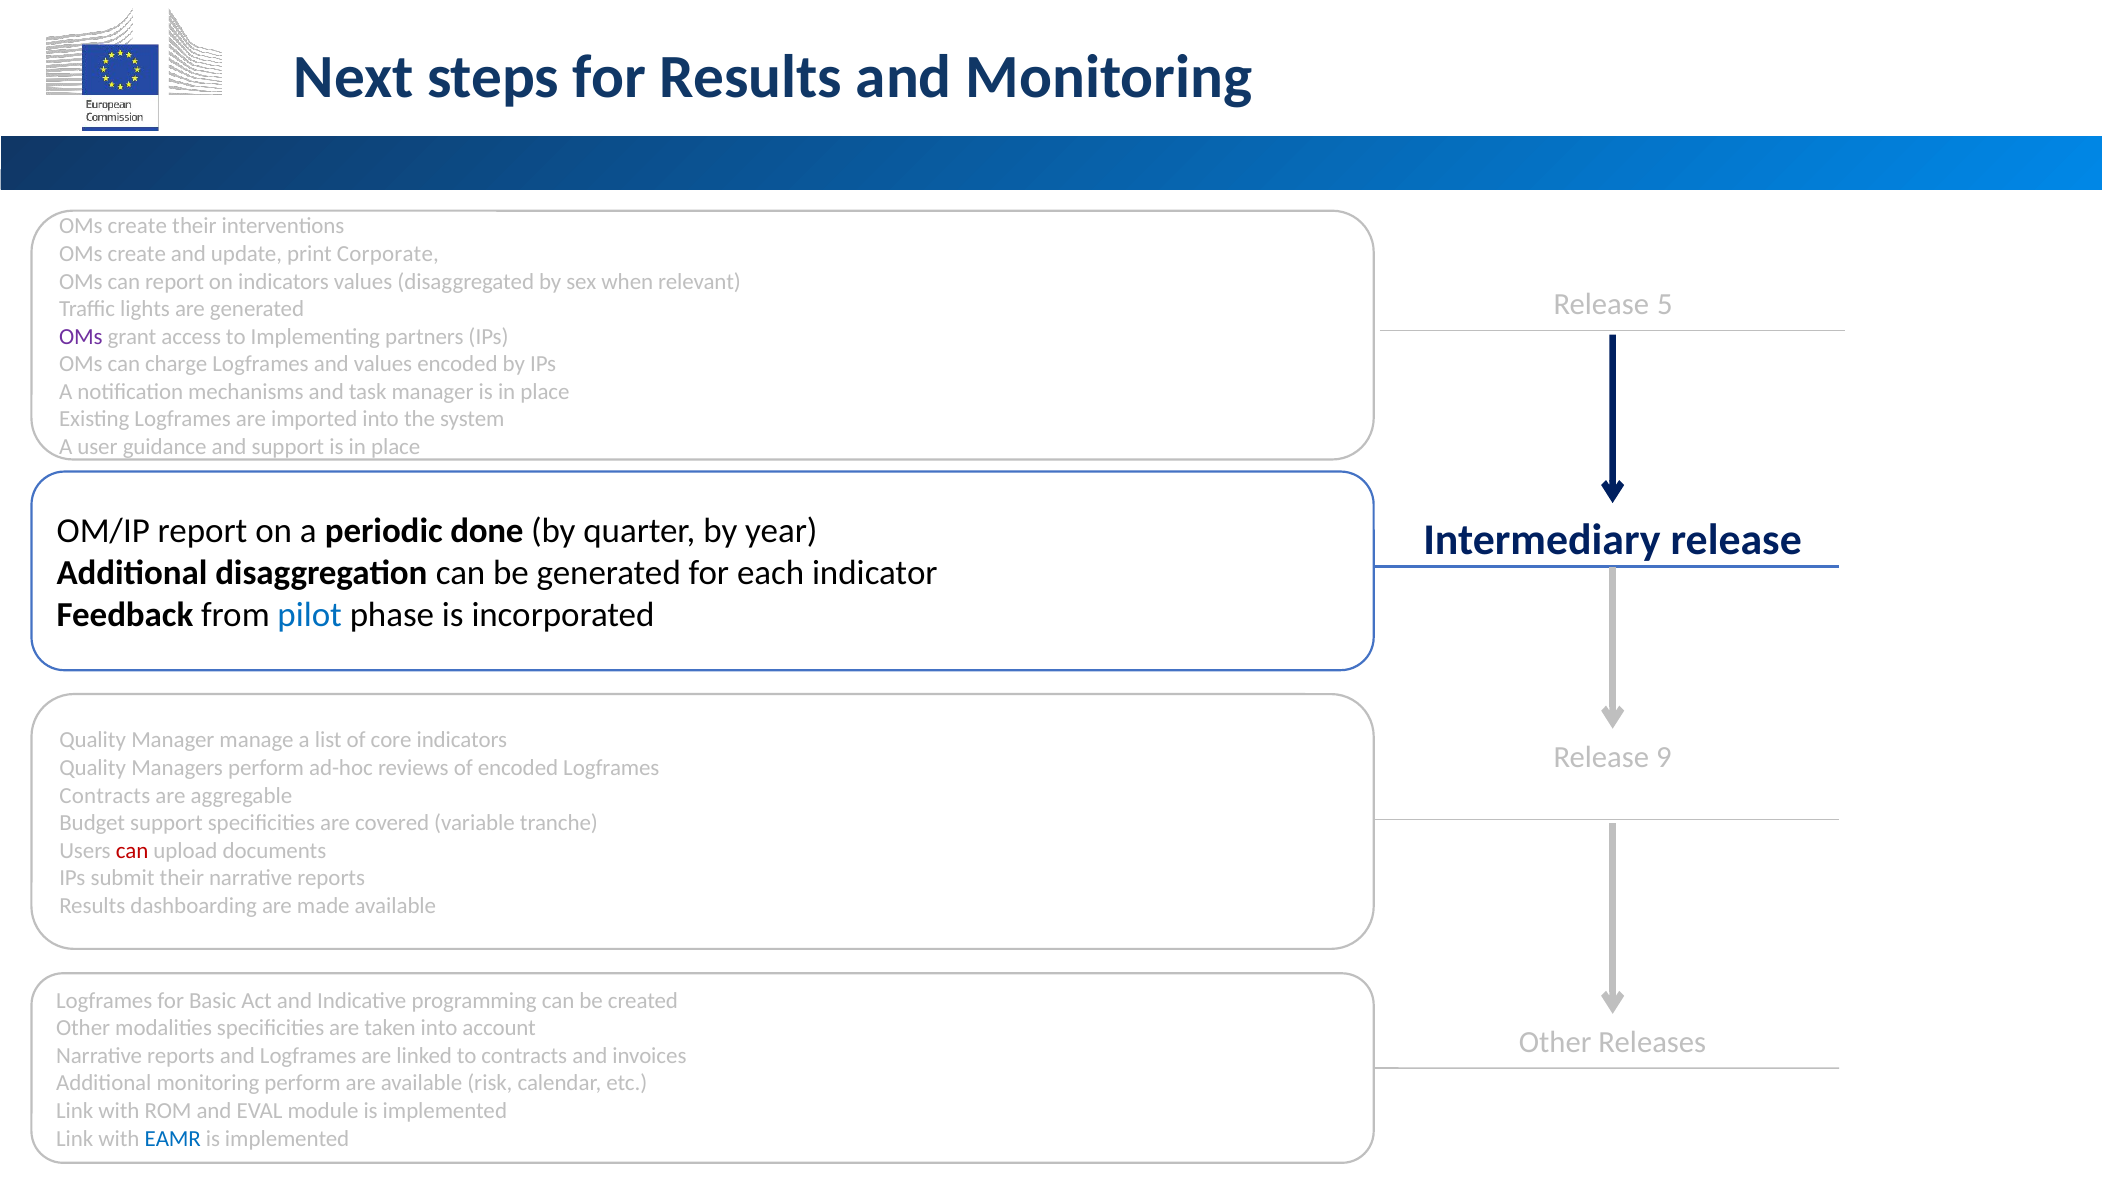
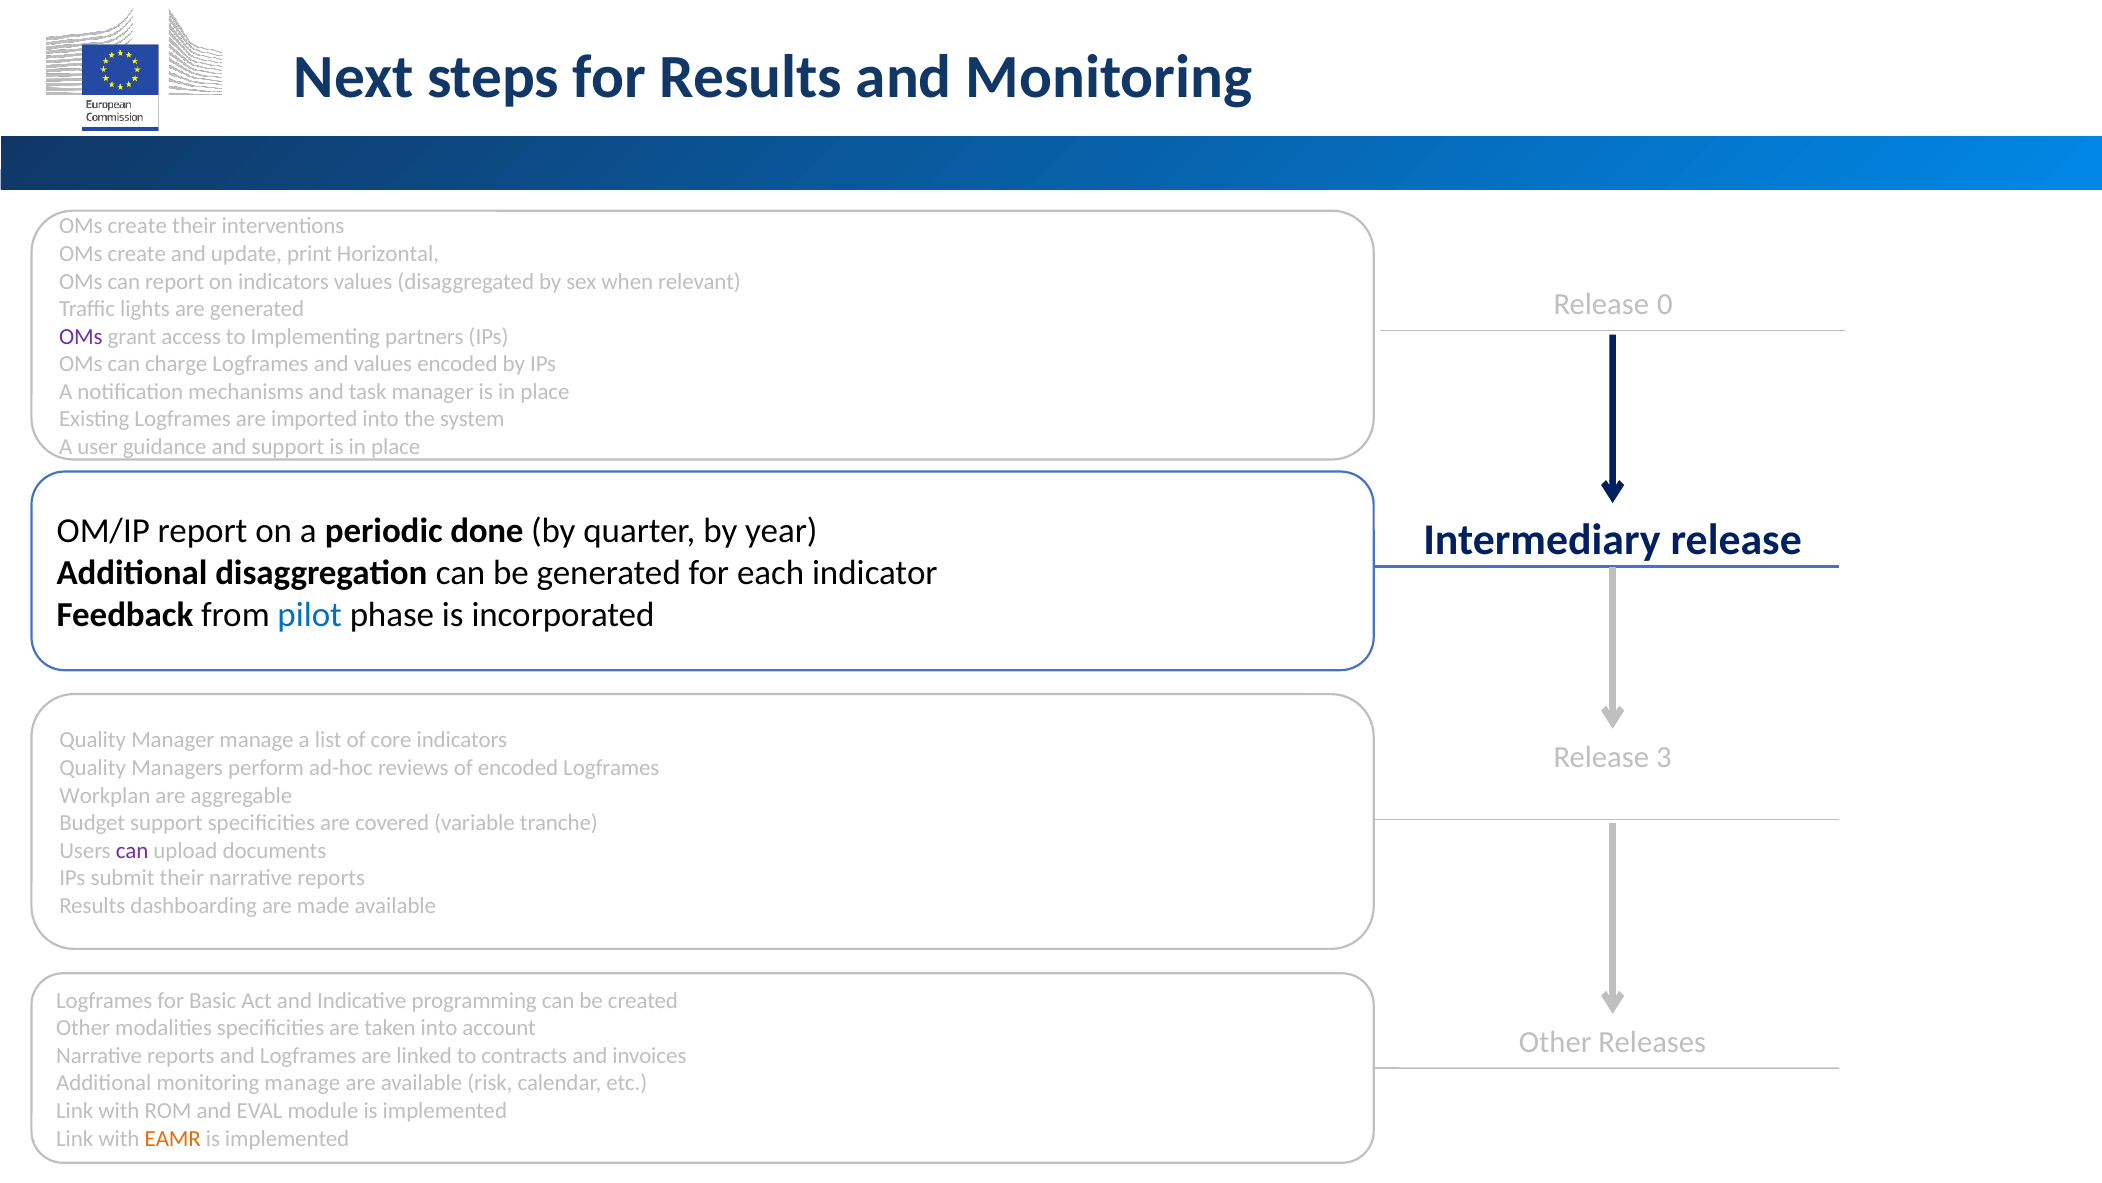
Corporate: Corporate -> Horizontal (388, 254)
5: 5 -> 0 (1665, 304)
9: 9 -> 3 (1664, 757)
Contracts: Contracts -> Workplan (105, 795)
can colour: red -> purple (132, 850)
monitoring perform: perform -> manage (302, 1083)
EAMR colour: blue -> orange (173, 1138)
